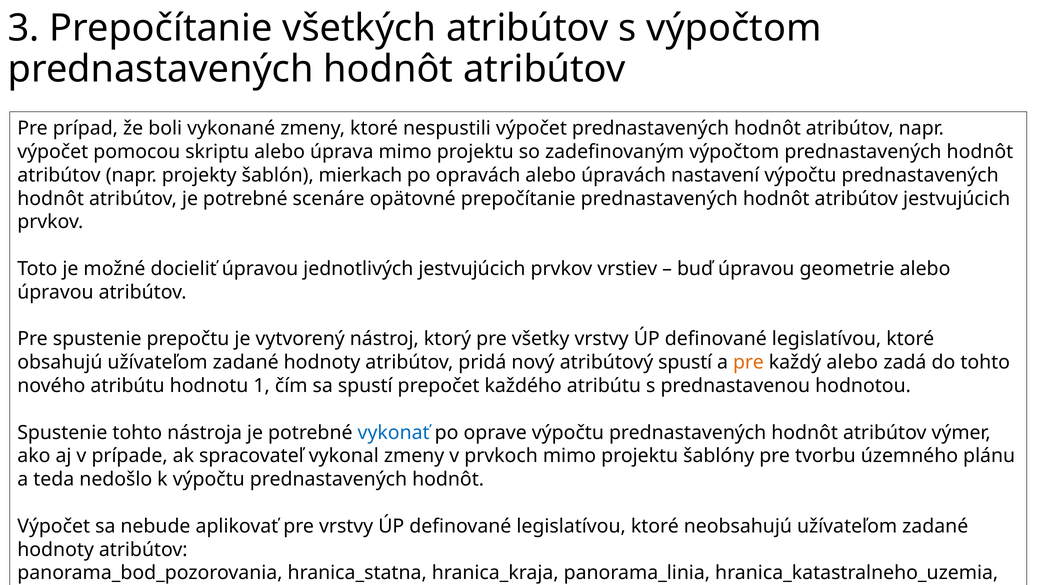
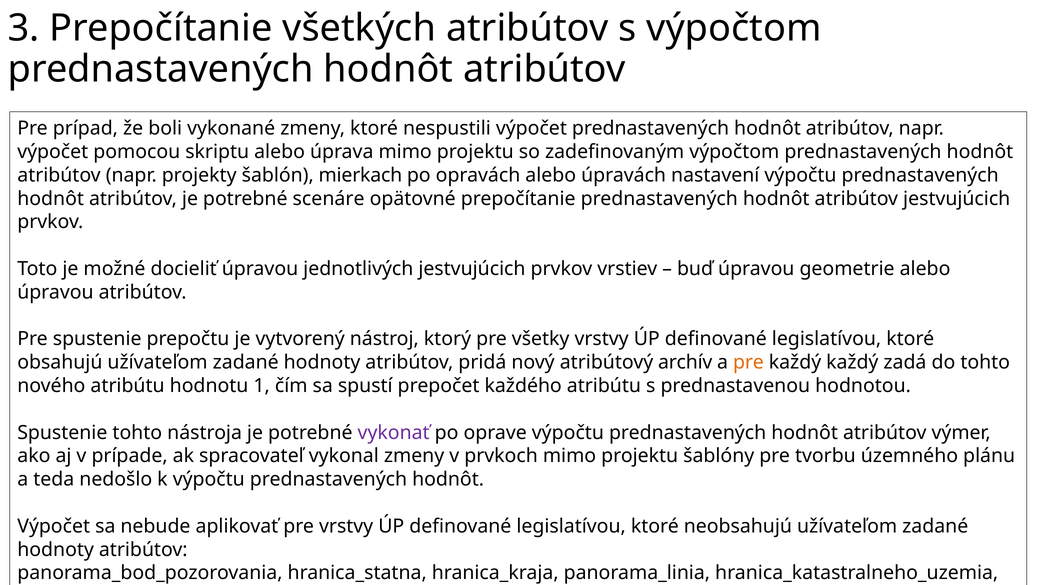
atribútový spustí: spustí -> archív (685, 362)
každý alebo: alebo -> každý (852, 362)
vykonať colour: blue -> purple (394, 433)
